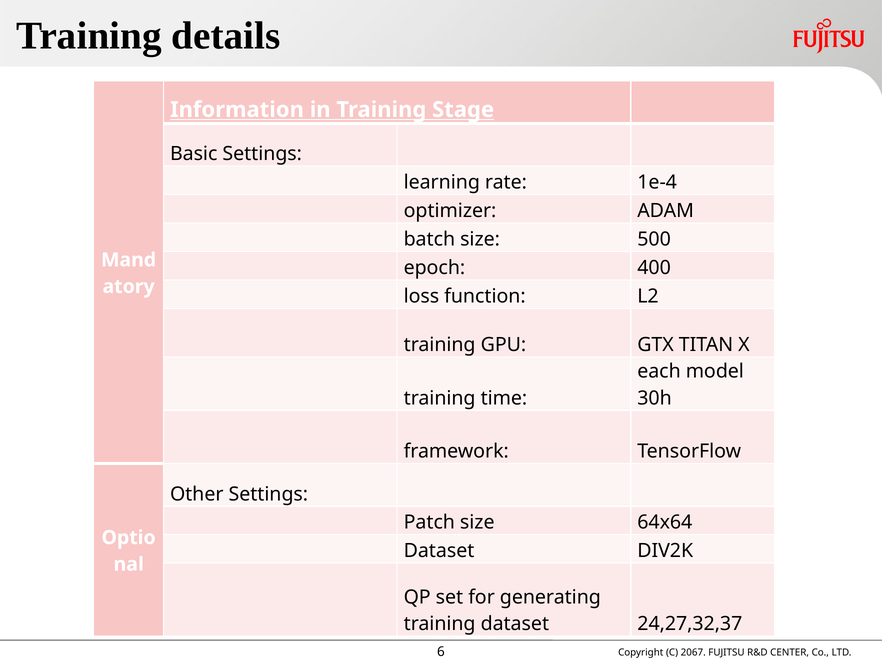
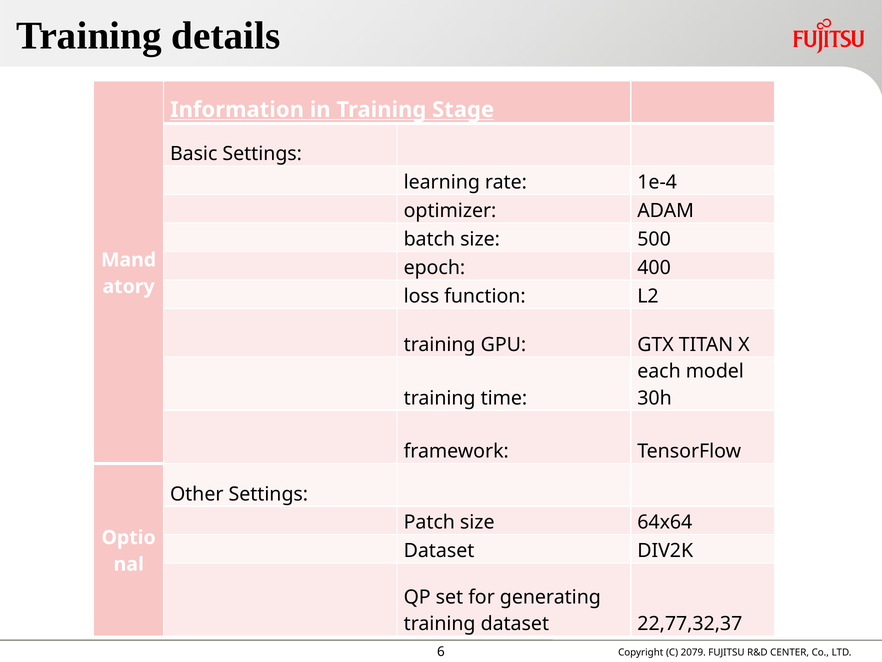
24,27,32,37: 24,27,32,37 -> 22,77,32,37 (690, 623)
2067: 2067 -> 2079 (693, 652)
